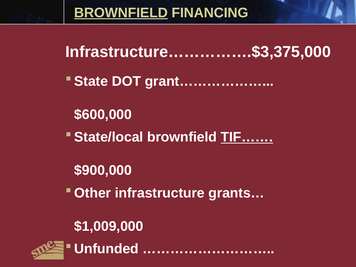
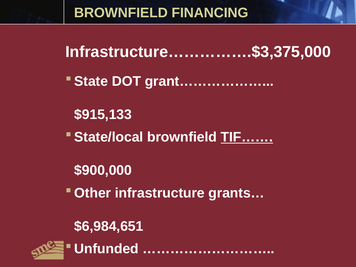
BROWNFIELD underline: present -> none (121, 13)
$600,000: $600,000 -> $915,133 (103, 115)
$1,009,000: $1,009,000 -> $6,984,651 (109, 226)
